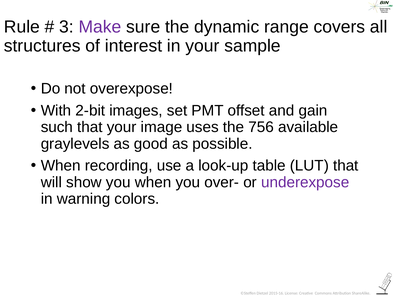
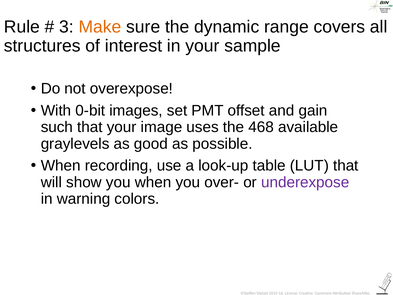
Make colour: purple -> orange (100, 27)
2-bit: 2-bit -> 0-bit (90, 111)
756: 756 -> 468 (261, 127)
